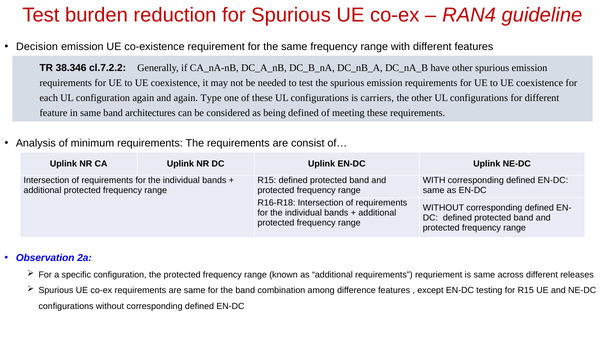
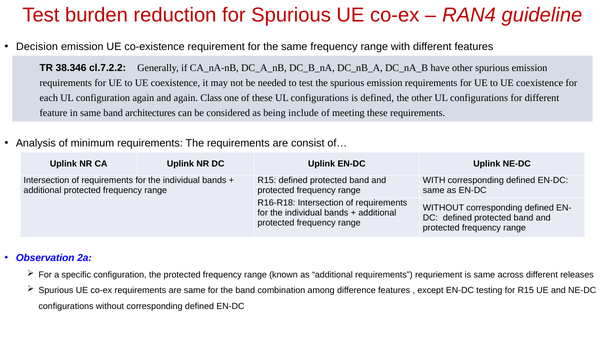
Type: Type -> Class (211, 98)
is carriers: carriers -> defined (377, 98)
being defined: defined -> include (303, 113)
